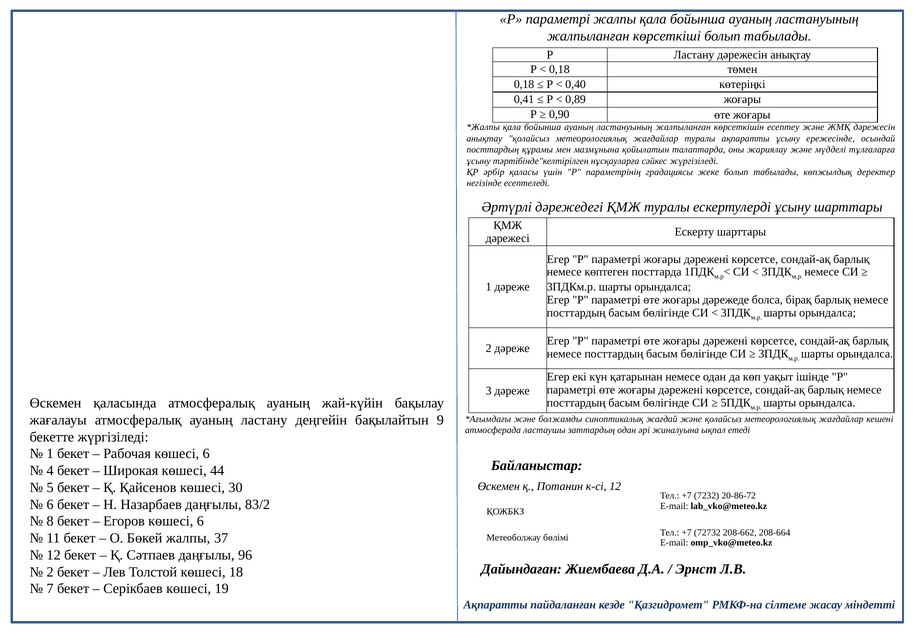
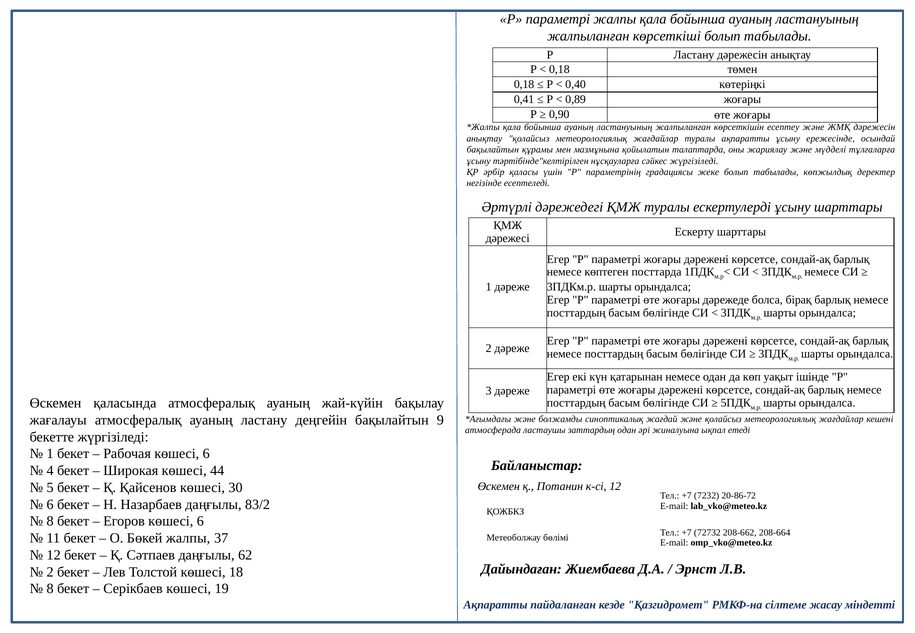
посттардың: посттардың -> бақылайтын (493, 150)
96: 96 -> 62 (245, 555)
7: 7 -> 8 (50, 589)
